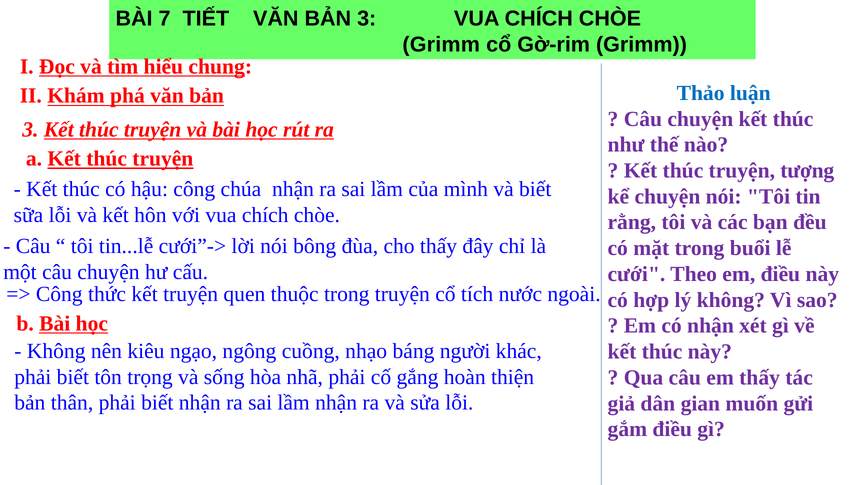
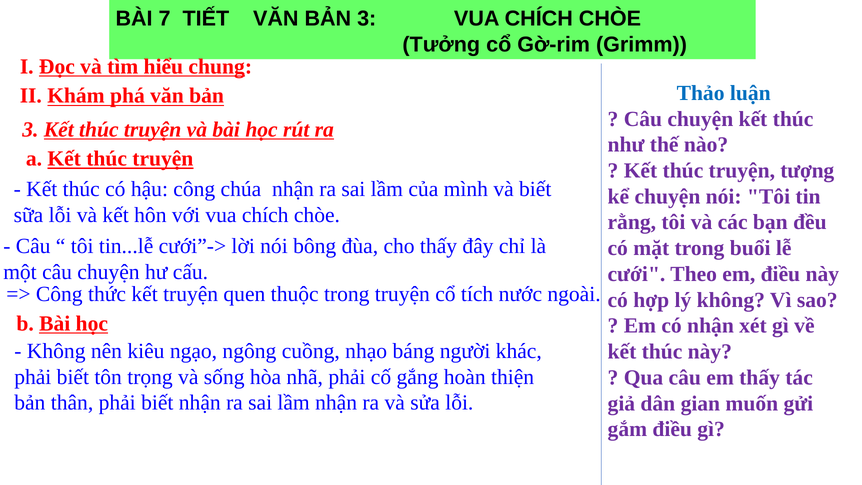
Grimm: Grimm -> Tưởng (441, 45)
